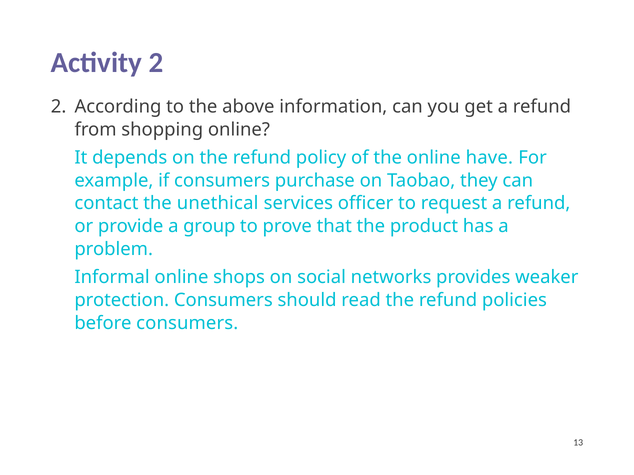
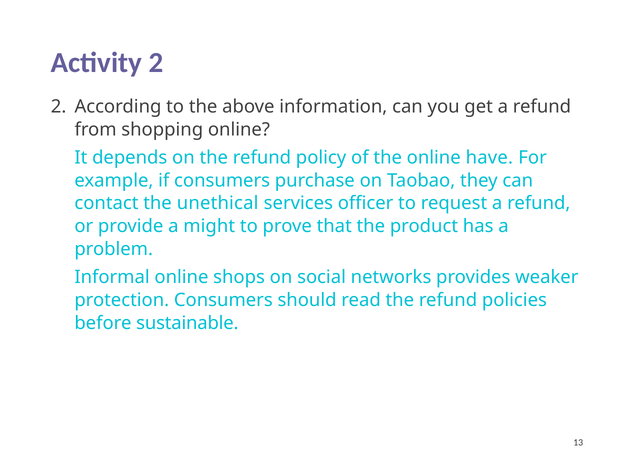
group: group -> might (209, 226)
before consumers: consumers -> sustainable (187, 323)
